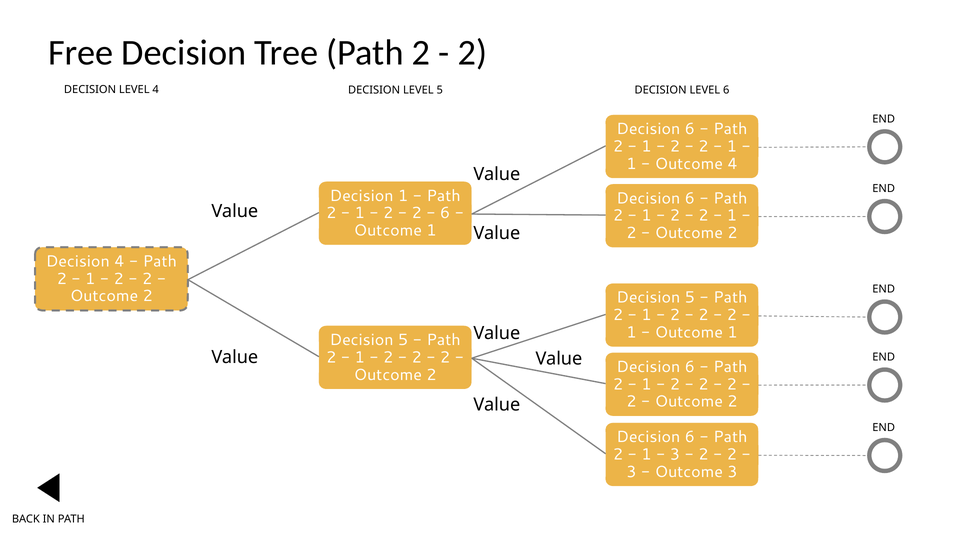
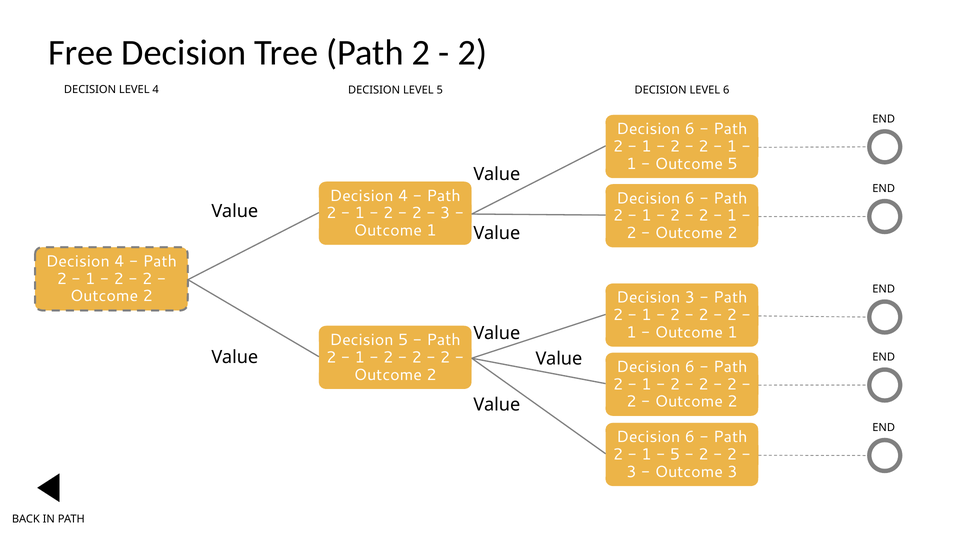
Outcome 4: 4 -> 5 (732, 164)
1: 1 -> 4 (403, 196)
6: 6 -> 3 (445, 213)
5: 5 -> 3 (690, 297)
3: 3 -> 5 (675, 454)
